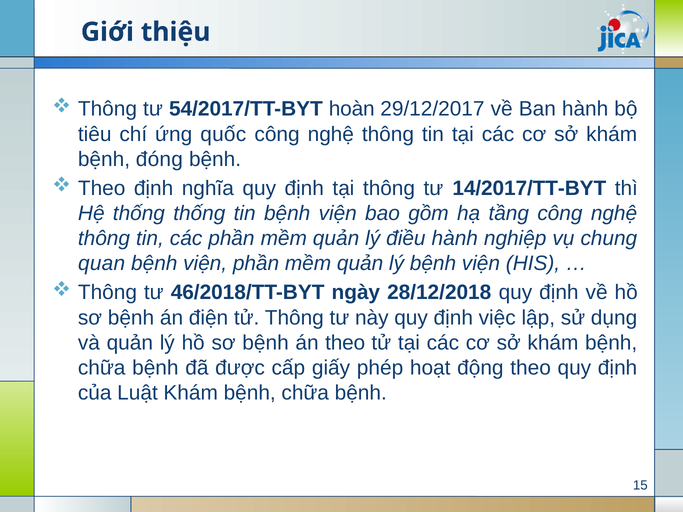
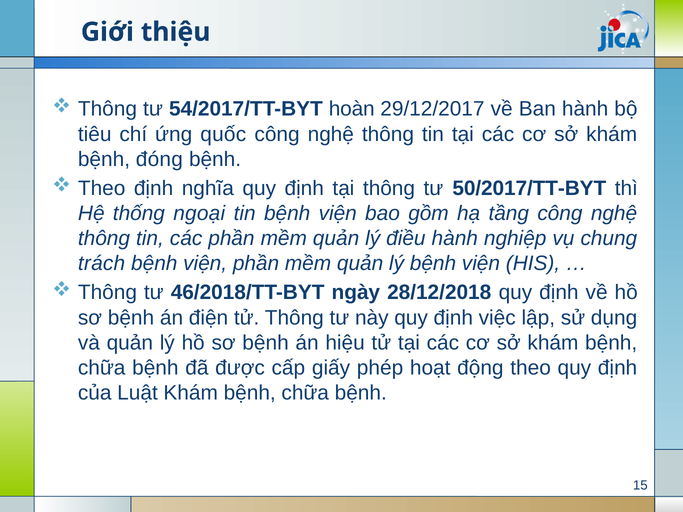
14/2017/TT-BYT: 14/2017/TT-BYT -> 50/2017/TT-BYT (529, 188)
thống thống: thống -> ngoại (199, 213)
quan: quan -> trách (102, 264)
án theo: theo -> hiệu (345, 343)
